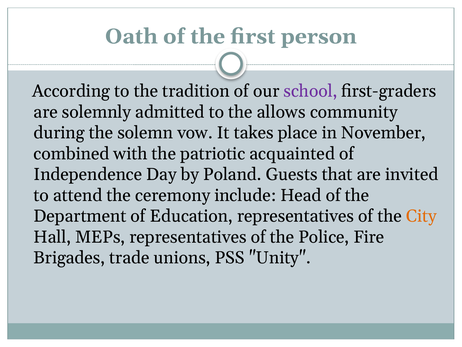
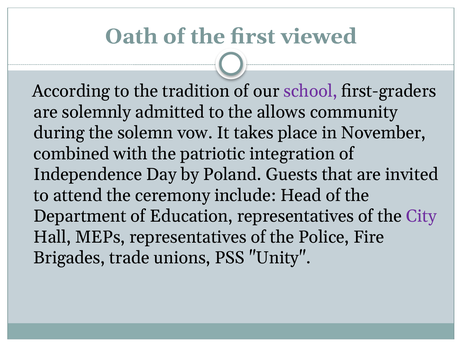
person: person -> viewed (319, 36)
acquainted: acquainted -> integration (292, 153)
City colour: orange -> purple (421, 216)
